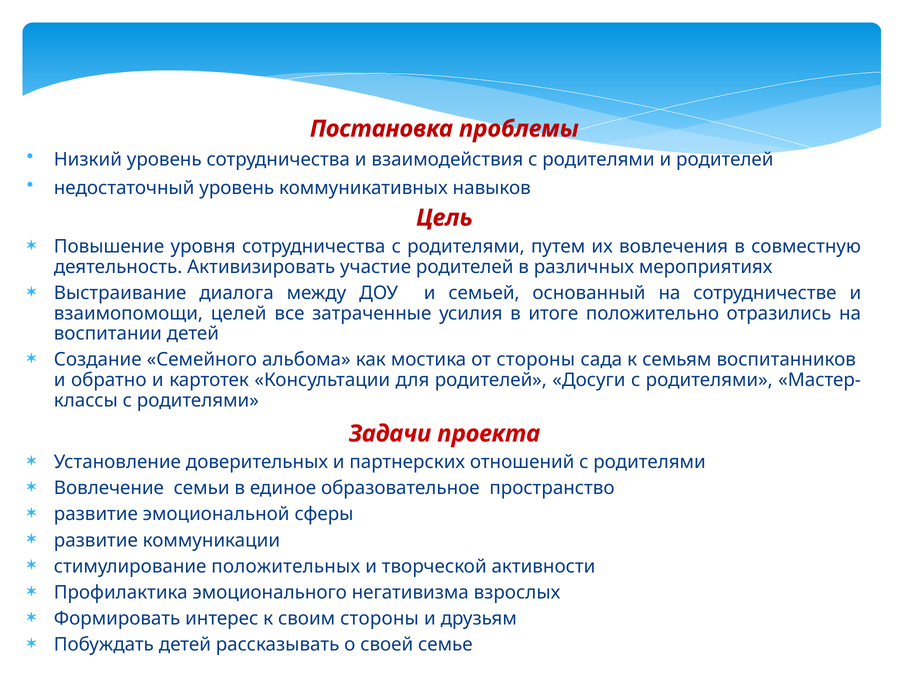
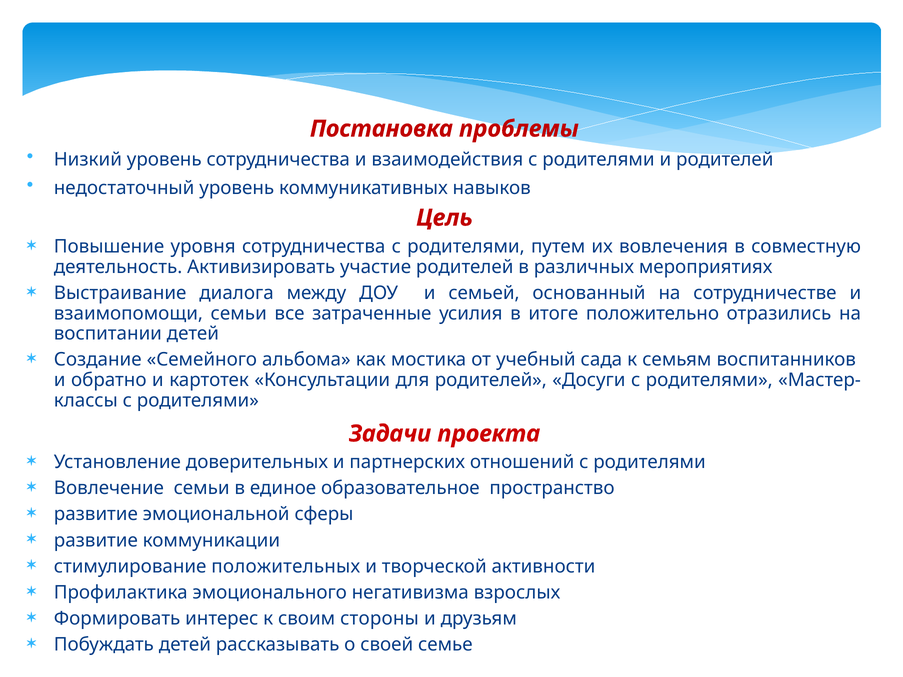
взаимопомощи целей: целей -> семьи (239, 313)
от стороны: стороны -> учебный (536, 360)
